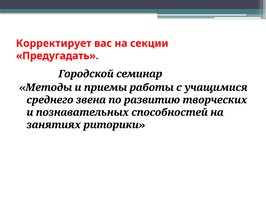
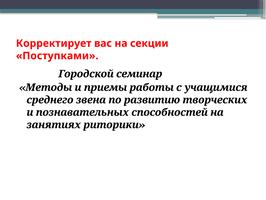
Предугадать: Предугадать -> Поступками (57, 56)
